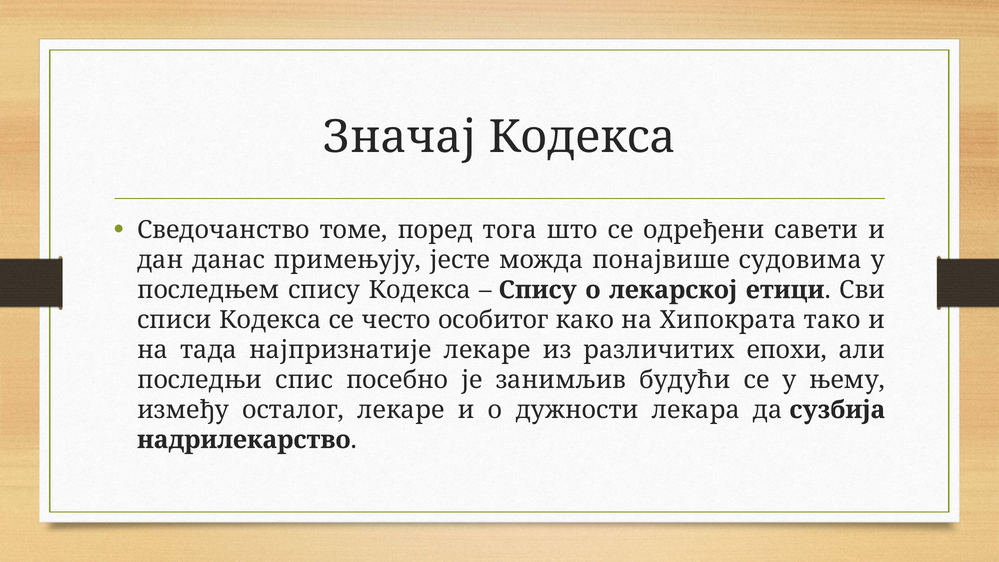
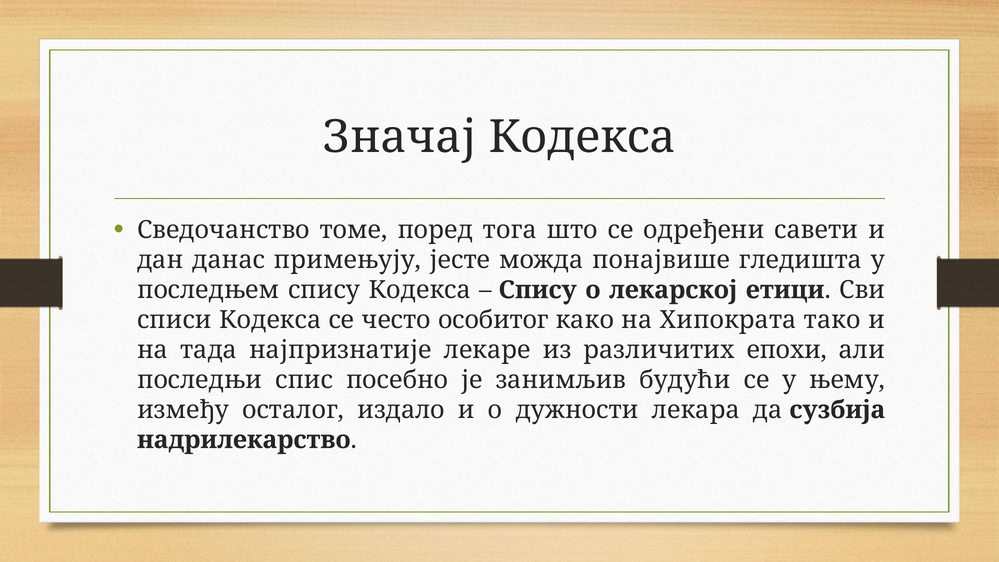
судовима: судовима -> гледишта (800, 260)
осталог лекаре: лекаре -> издало (401, 410)
